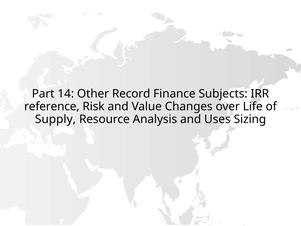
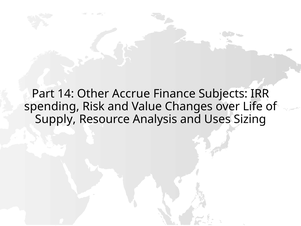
Record: Record -> Accrue (131, 94)
reference: reference -> spending (52, 106)
